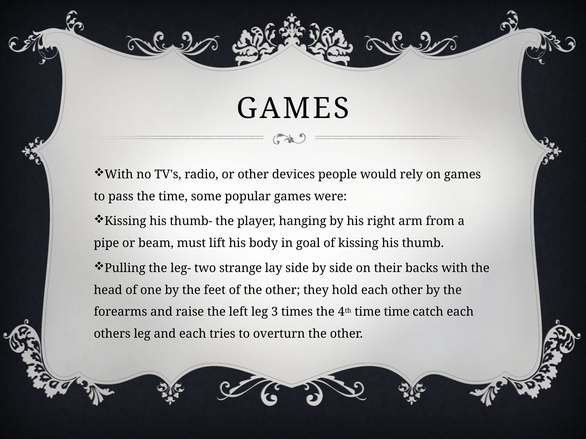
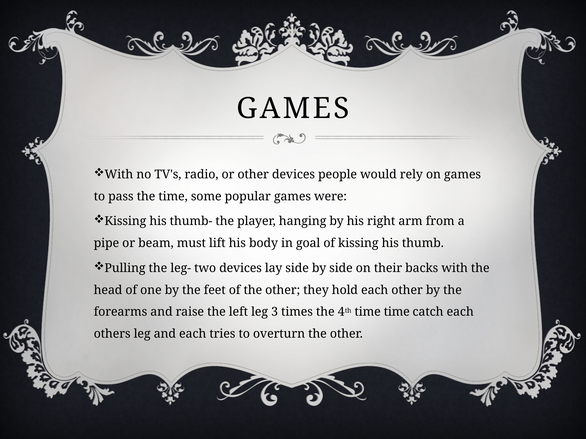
two strange: strange -> devices (241, 268)
